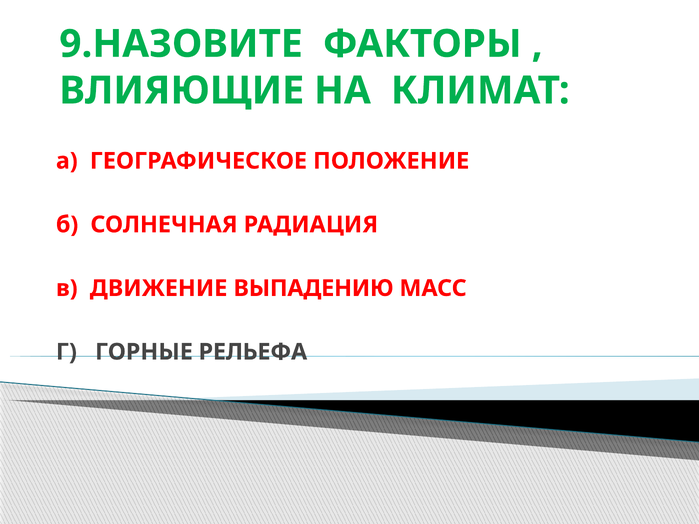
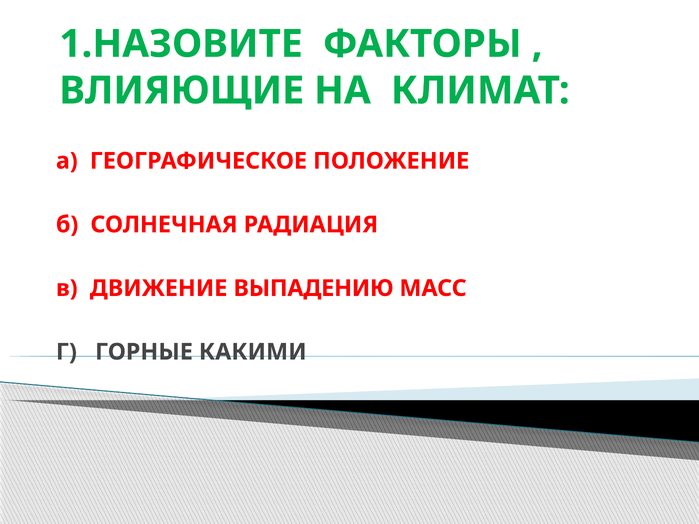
9.НАЗОВИТЕ: 9.НАЗОВИТЕ -> 1.НАЗОВИТЕ (181, 44)
РЕЛЬЕФА: РЕЛЬЕФА -> КАКИМИ (253, 352)
